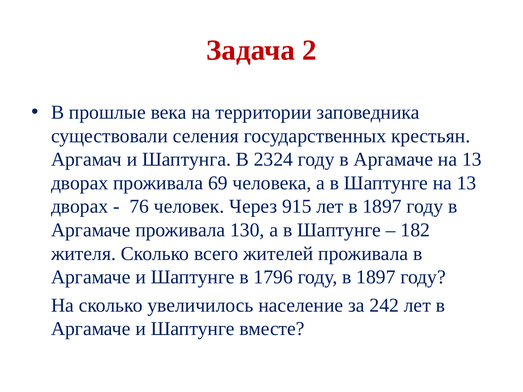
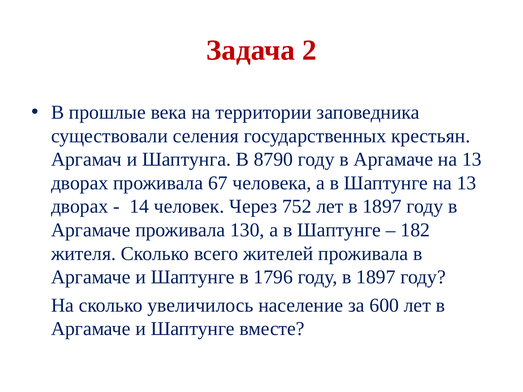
2324: 2324 -> 8790 (273, 160)
69: 69 -> 67 (218, 183)
76: 76 -> 14 (139, 207)
915: 915 -> 752 (297, 207)
242: 242 -> 600 (384, 306)
